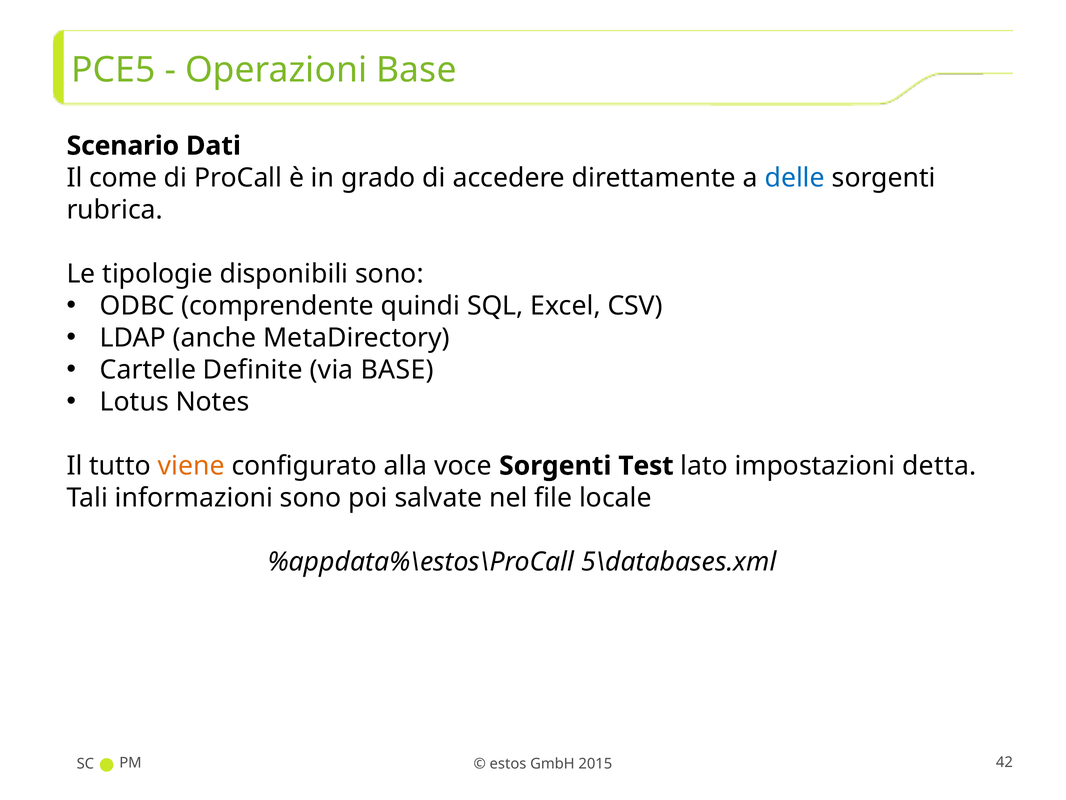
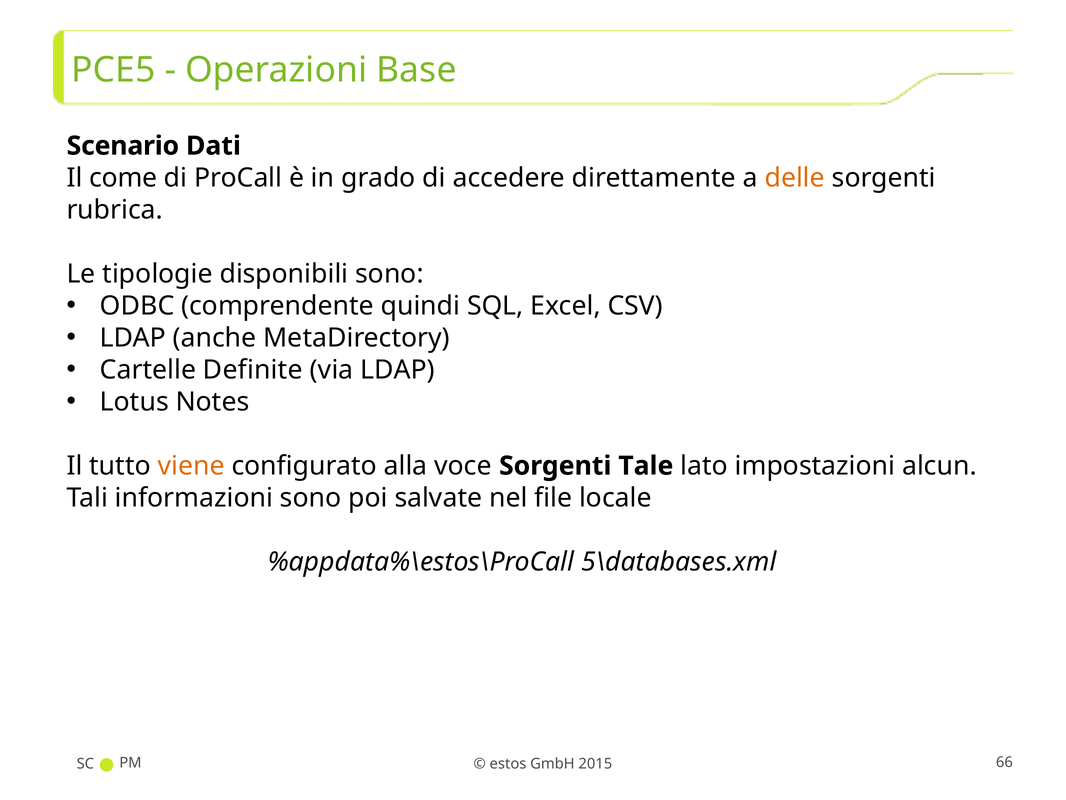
delle colour: blue -> orange (795, 178)
via BASE: BASE -> LDAP (397, 370)
Test: Test -> Tale (646, 466)
detta: detta -> alcun (939, 466)
42: 42 -> 66 (1004, 762)
